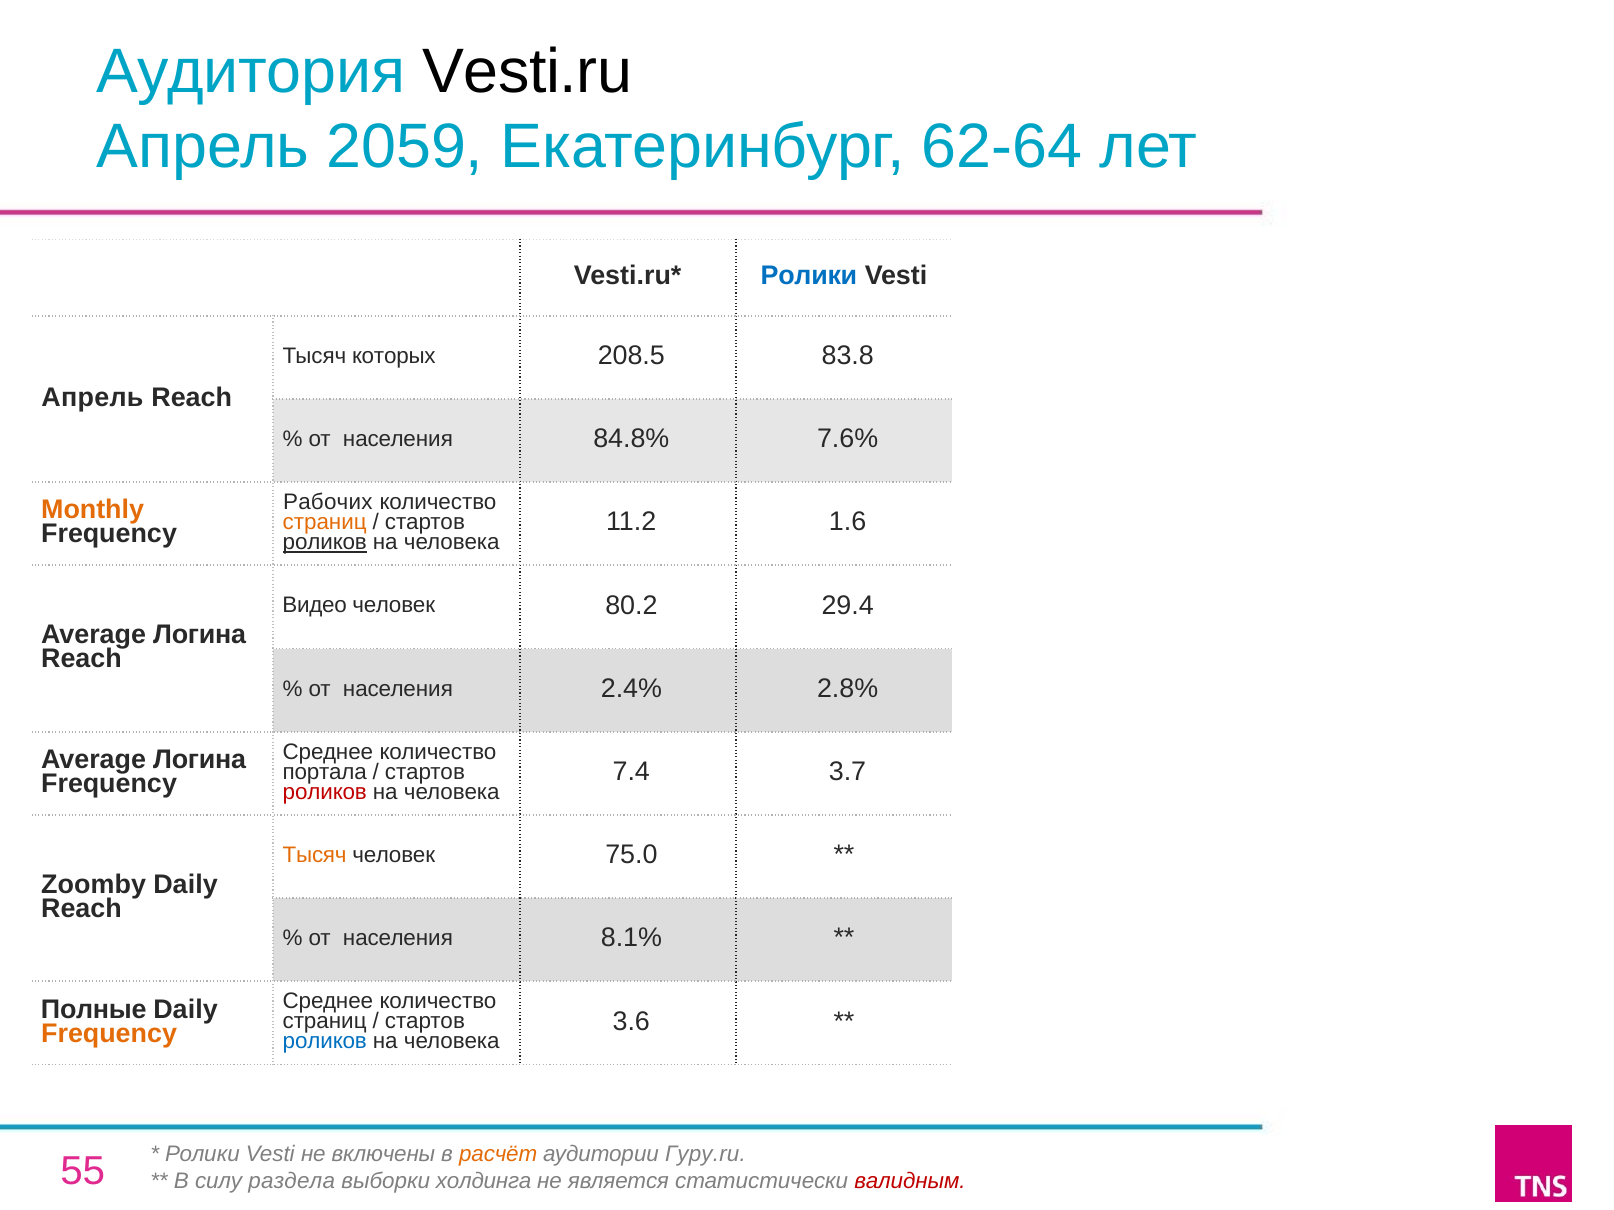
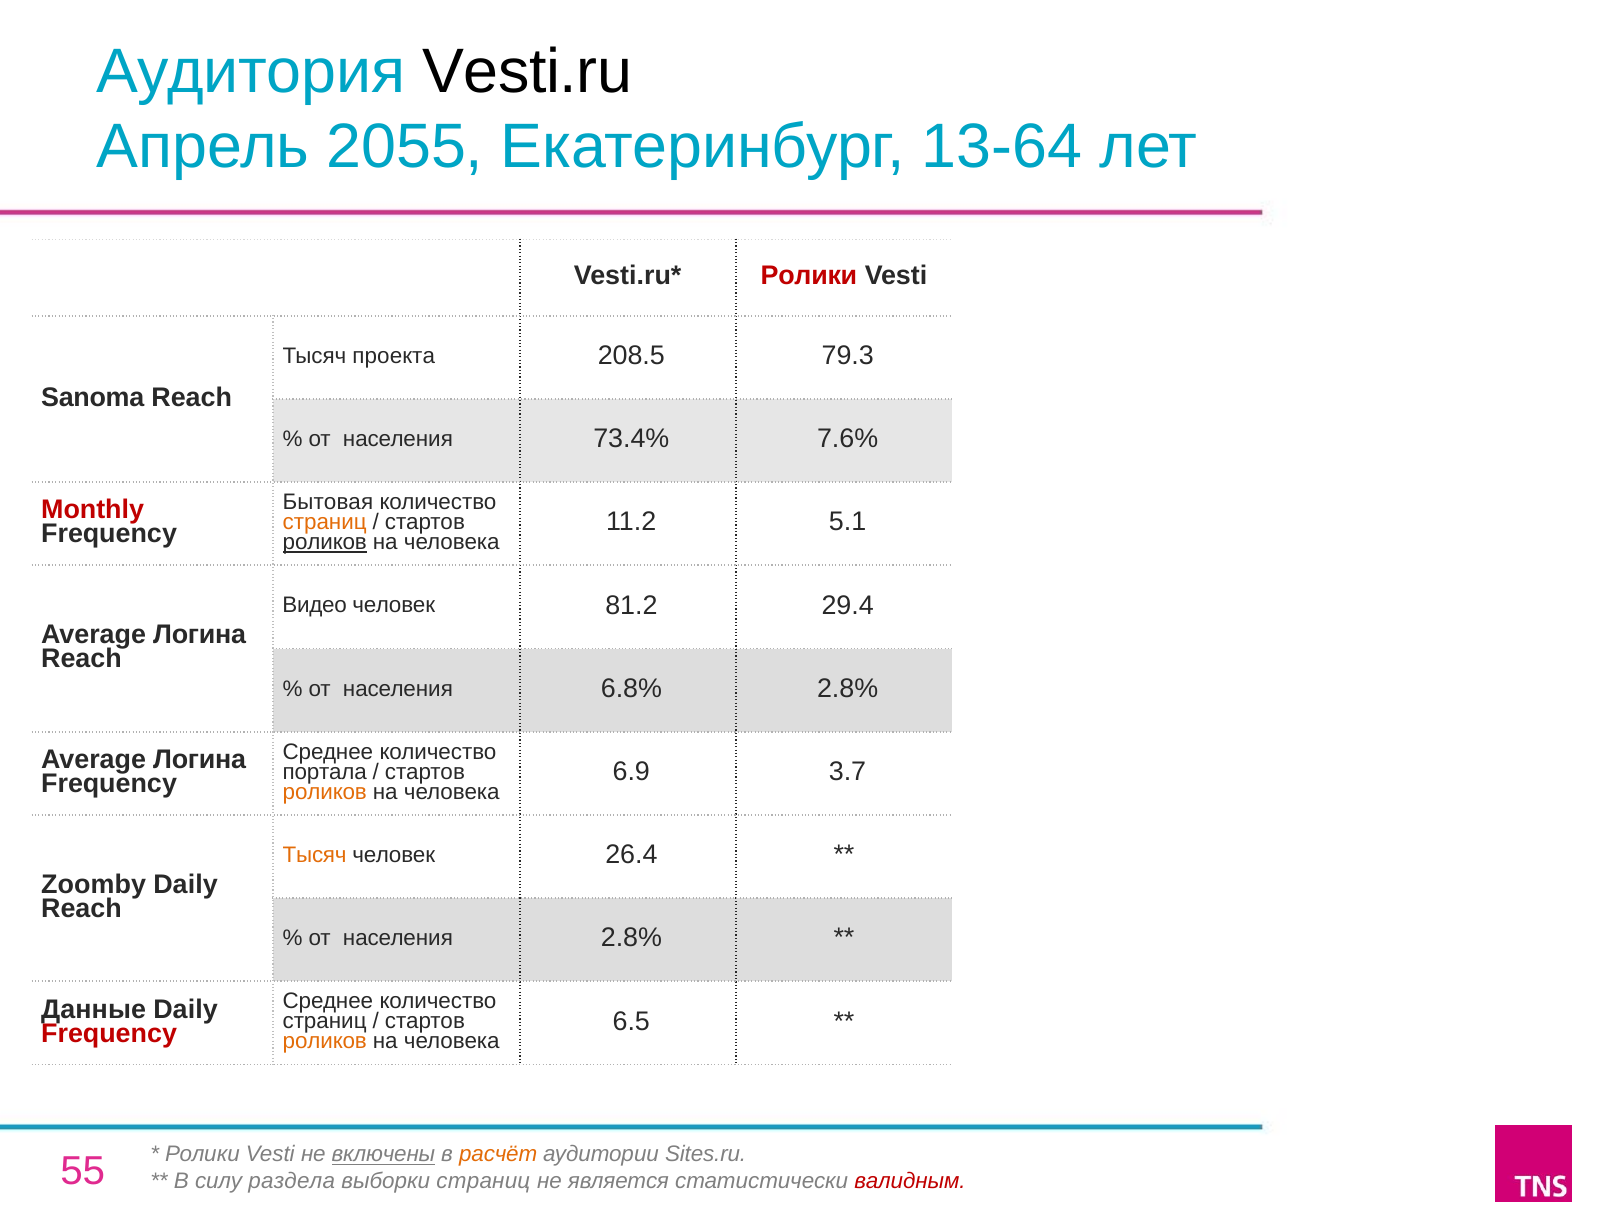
2059: 2059 -> 2055 (405, 147)
62-64: 62-64 -> 13-64 (1002, 147)
Ролики colour: blue -> red (809, 276)
которых: которых -> проекта (394, 356)
83.8: 83.8 -> 79.3 (848, 356)
Апрель: Апрель -> Sanoma (93, 397)
84.8%: 84.8% -> 73.4% (631, 439)
Рабочих: Рабочих -> Бытовая (328, 502)
Monthly colour: orange -> red (93, 510)
1.6: 1.6 -> 5.1 (848, 522)
80.2: 80.2 -> 81.2 (631, 605)
2.4%: 2.4% -> 6.8% (631, 689)
7.4: 7.4 -> 6.9 (631, 772)
роликов colour: red -> orange (325, 792)
75.0: 75.0 -> 26.4 (631, 855)
населения 8.1%: 8.1% -> 2.8% (631, 938)
Полные: Полные -> Данные (94, 1010)
3.6: 3.6 -> 6.5 (631, 1022)
Frequency colour: orange -> red (109, 1034)
роликов colour: blue -> orange (325, 1042)
включены underline: none -> present (383, 1155)
Гуру.ru: Гуру.ru -> Sites.ru (706, 1155)
выборки холдинга: холдинга -> страниц (483, 1182)
